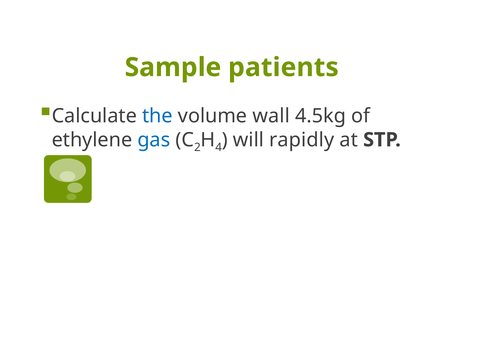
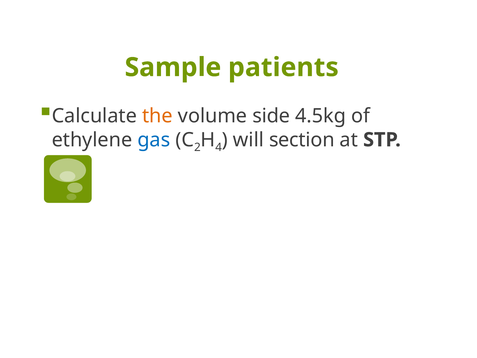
the colour: blue -> orange (157, 116)
wall: wall -> side (271, 116)
rapidly: rapidly -> section (302, 140)
